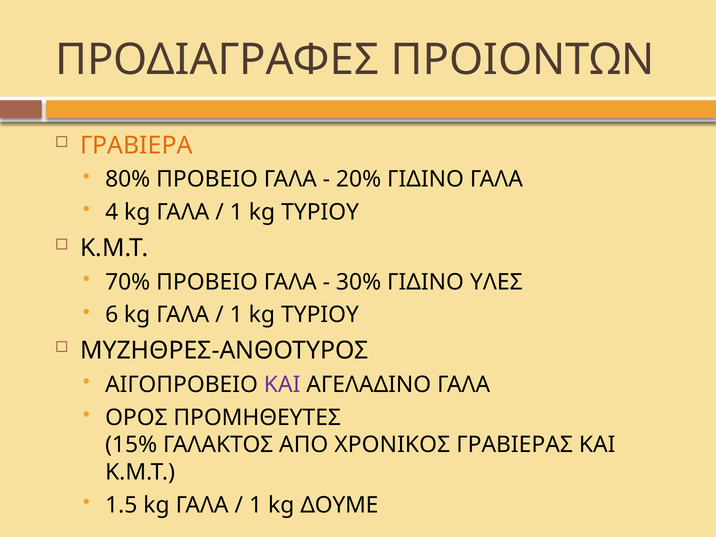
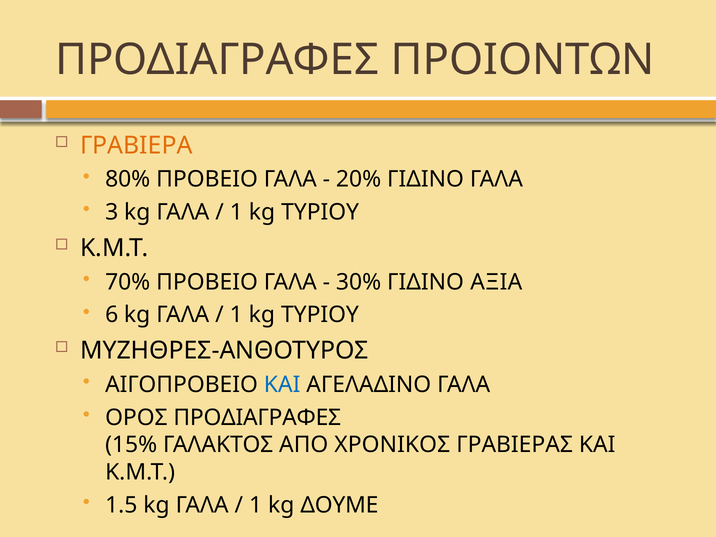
4: 4 -> 3 (112, 212)
ΥΛΕΣ: ΥΛΕΣ -> ΑΞΙΑ (496, 282)
ΚΑΙ colour: purple -> blue (282, 385)
ΟΡΟΣ ΠΡΟΜΗΘΕΥΤΕΣ: ΠΡΟΜΗΘΕΥΤΕΣ -> ΠΡΟΔΙΑΓΡΑΦΕΣ (257, 417)
